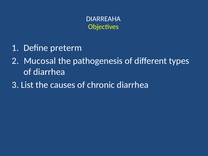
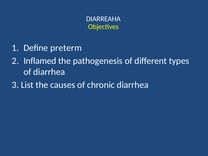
Mucosal: Mucosal -> Inflamed (40, 61)
